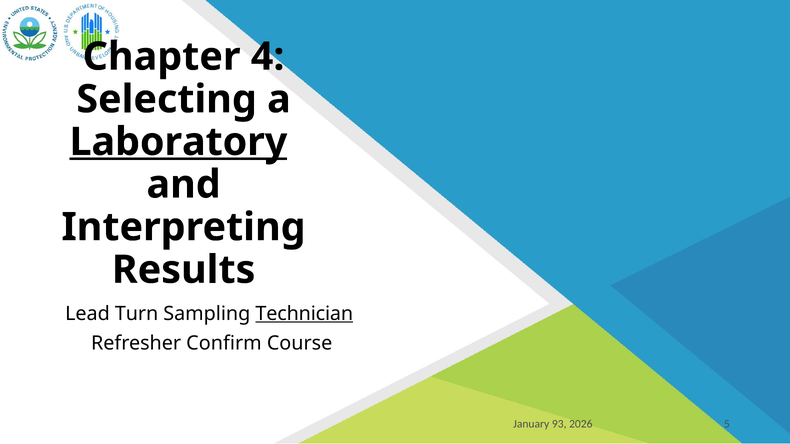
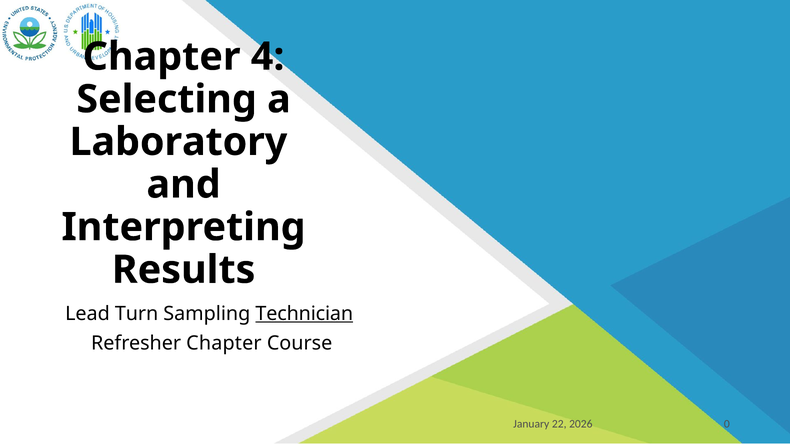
Laboratory underline: present -> none (178, 142)
Refresher Confirm: Confirm -> Chapter (224, 343)
93: 93 -> 22 (559, 424)
5: 5 -> 0 (727, 424)
